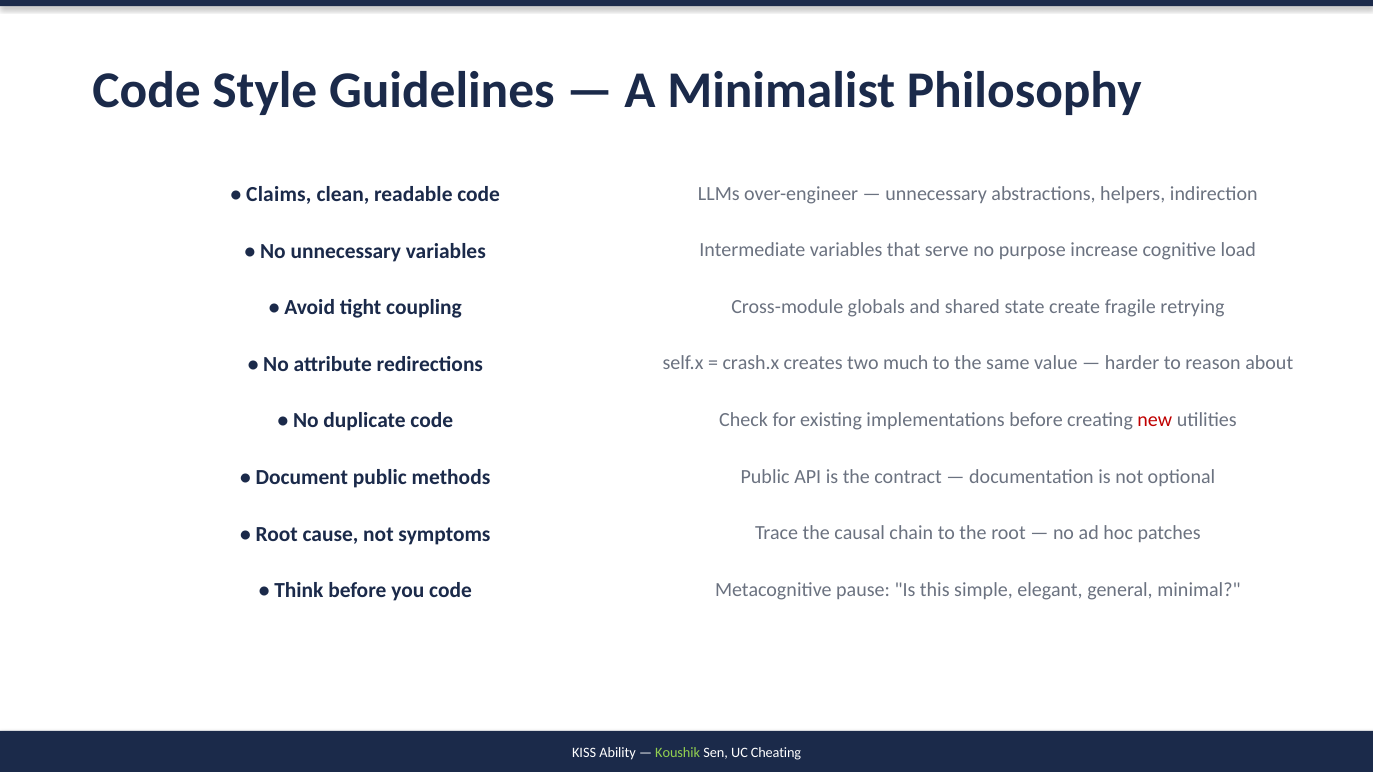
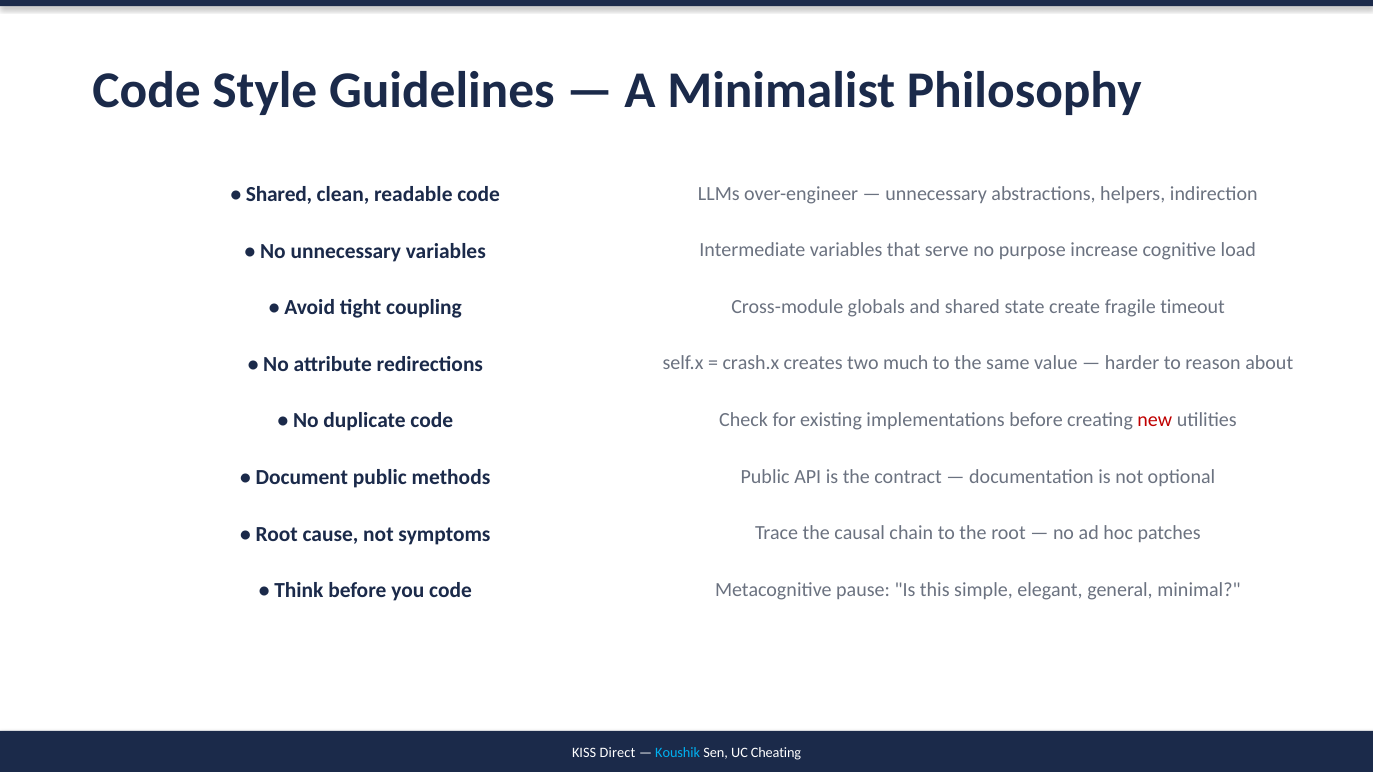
Claims: Claims -> Shared (279, 194)
retrying: retrying -> timeout (1193, 307)
Ability: Ability -> Direct (618, 753)
Koushik colour: light green -> light blue (678, 753)
